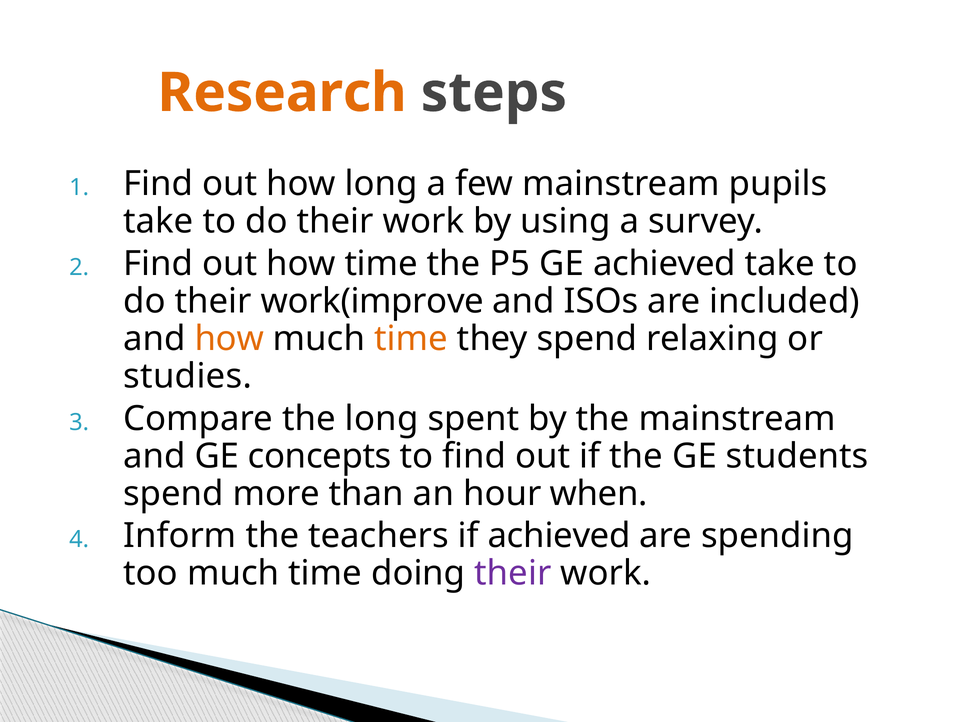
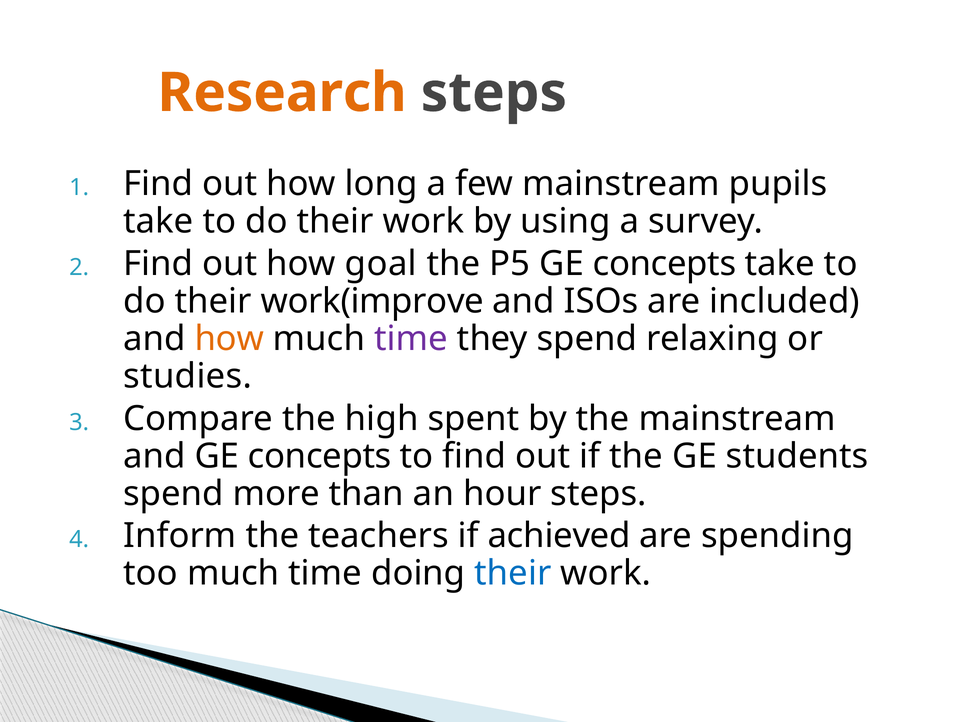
how time: time -> goal (381, 264)
P5 GE achieved: achieved -> concepts (665, 264)
time colour: orange -> purple (411, 339)
the long: long -> high (382, 419)
hour when: when -> steps (599, 494)
their colour: purple -> blue (513, 574)
